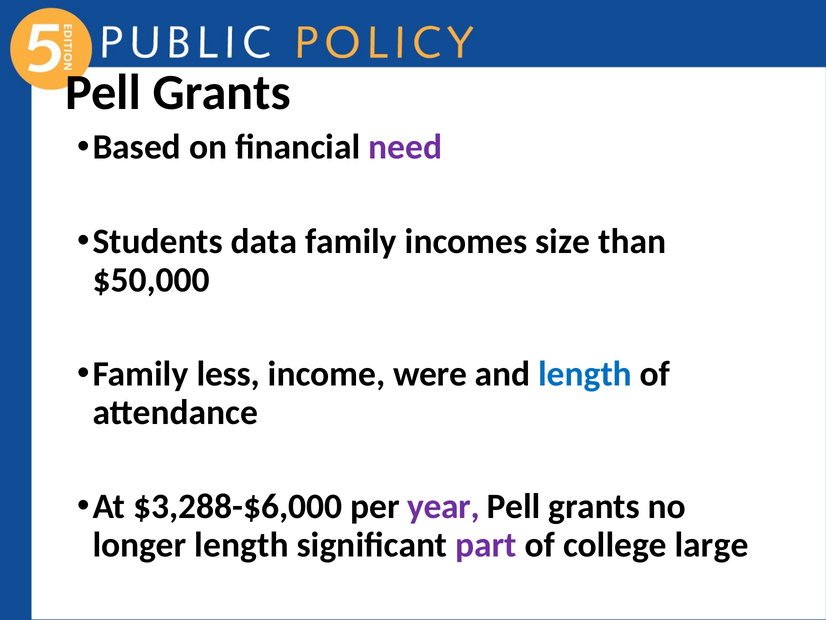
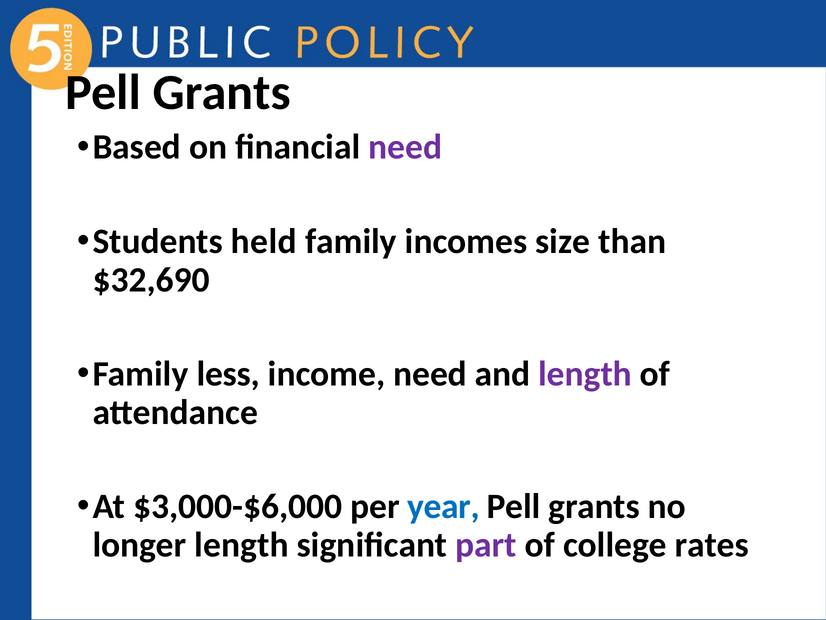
data: data -> held (264, 241)
$50,000: $50,000 -> $32,690 (151, 280)
income were: were -> need (430, 374)
length colour: blue -> purple (585, 374)
$3,288-$6,000: $3,288-$6,000 -> $3,000-$6,000 (238, 506)
year colour: purple -> blue (443, 506)
large: large -> rates (712, 545)
